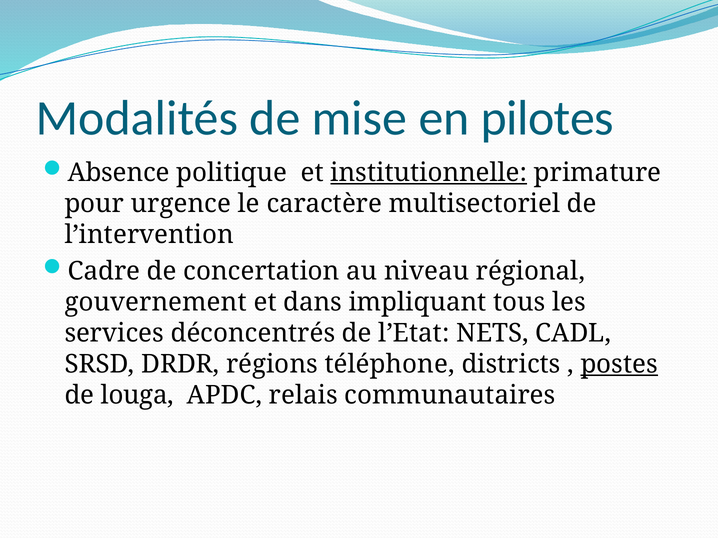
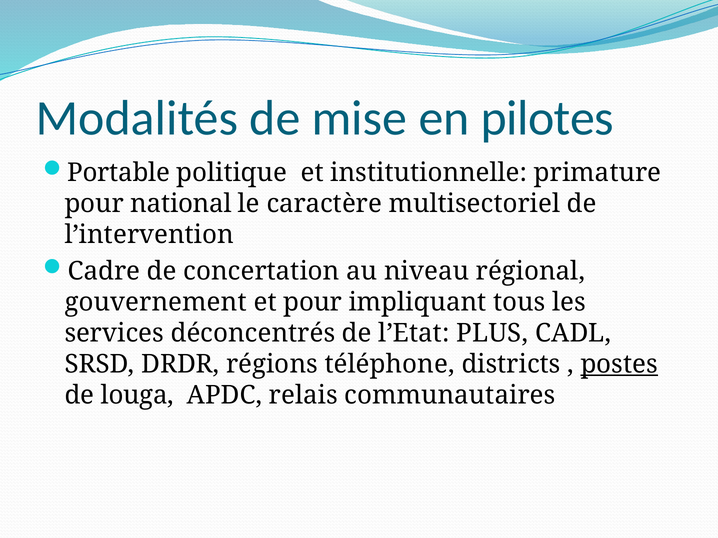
Absence: Absence -> Portable (119, 173)
institutionnelle underline: present -> none (429, 173)
urgence: urgence -> national (181, 204)
et dans: dans -> pour (313, 302)
NETS: NETS -> PLUS (492, 334)
